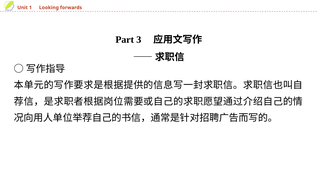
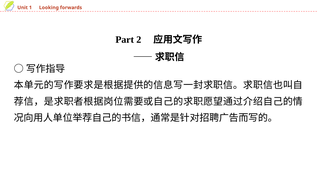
3: 3 -> 2 (139, 40)
